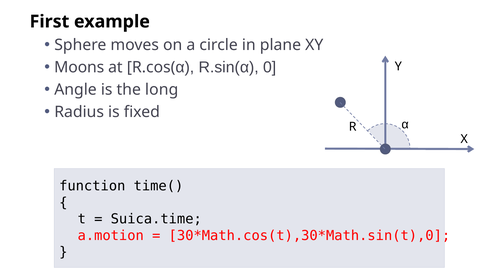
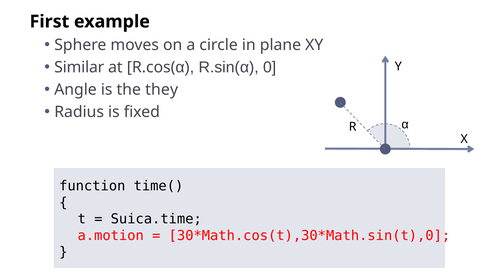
Moons: Moons -> Similar (79, 67)
long: long -> they (162, 90)
